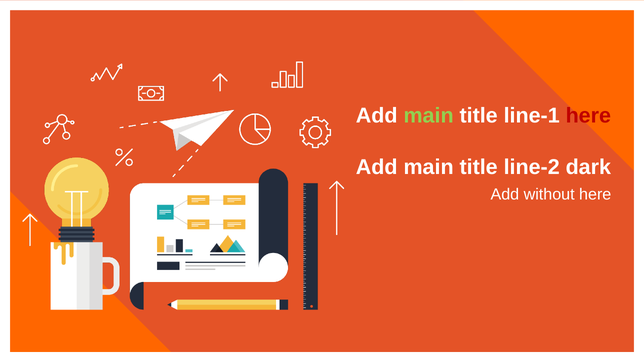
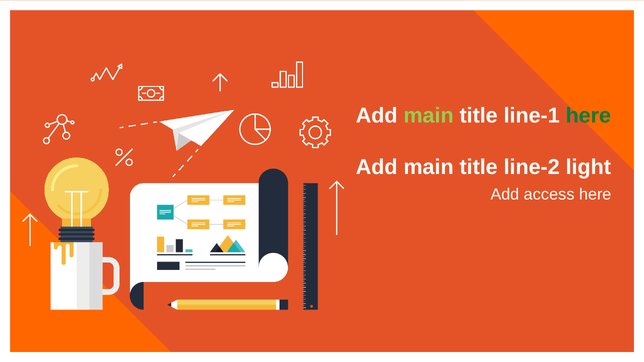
here colour: red -> green (588, 116)
dark: dark -> light (588, 167)
without: without -> access (549, 194)
